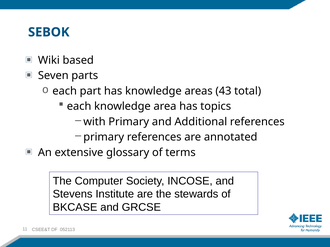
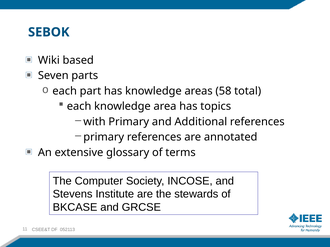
43: 43 -> 58 (223, 91)
